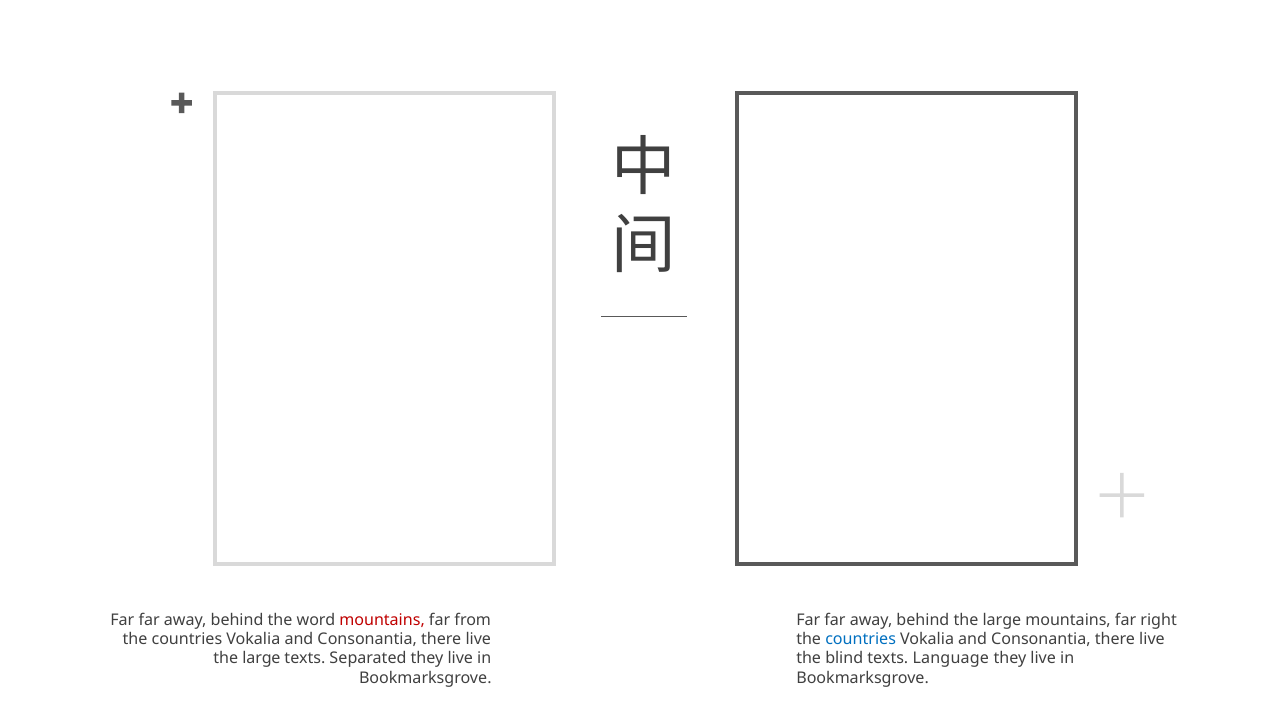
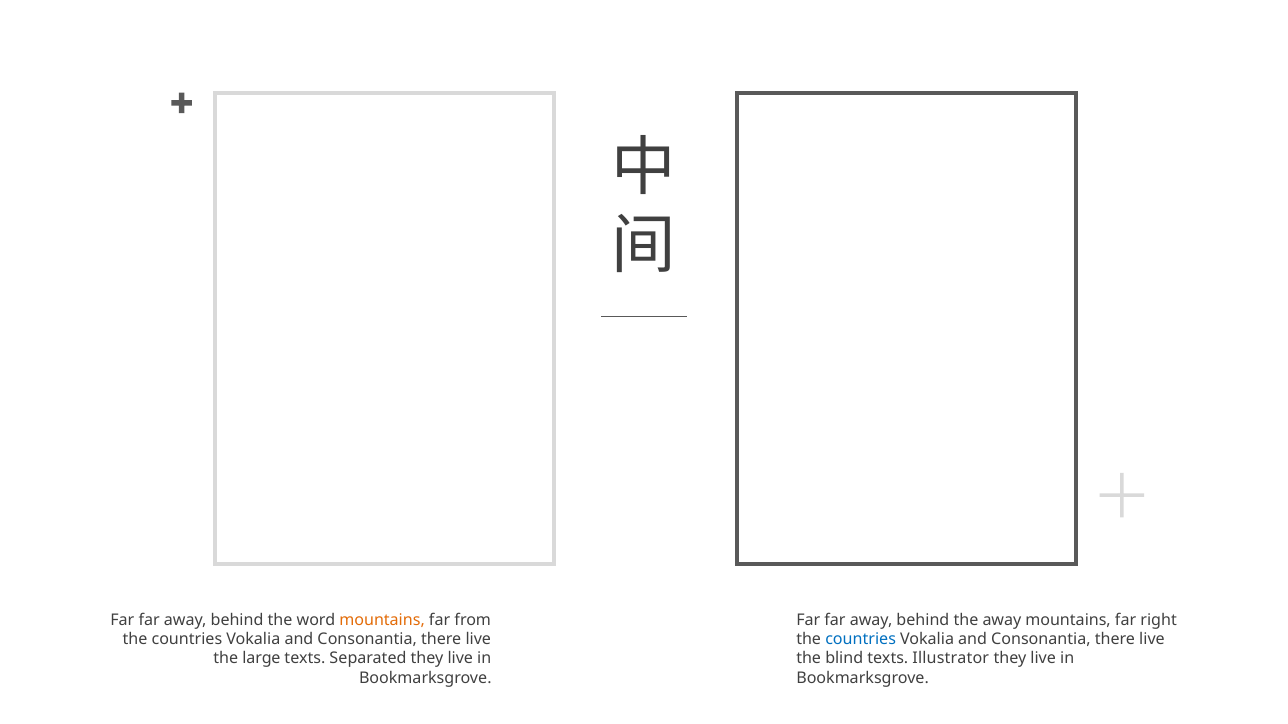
mountains colour: red -> orange (382, 620)
behind the large: large -> away (1002, 620)
Language: Language -> Illustrator (951, 659)
